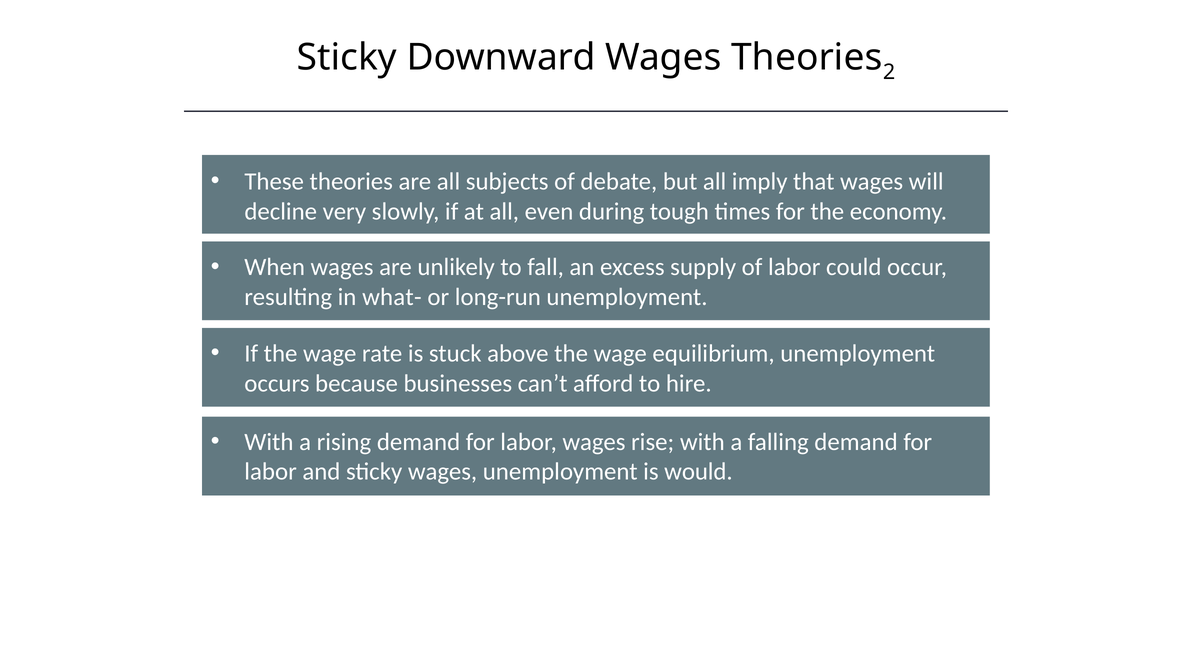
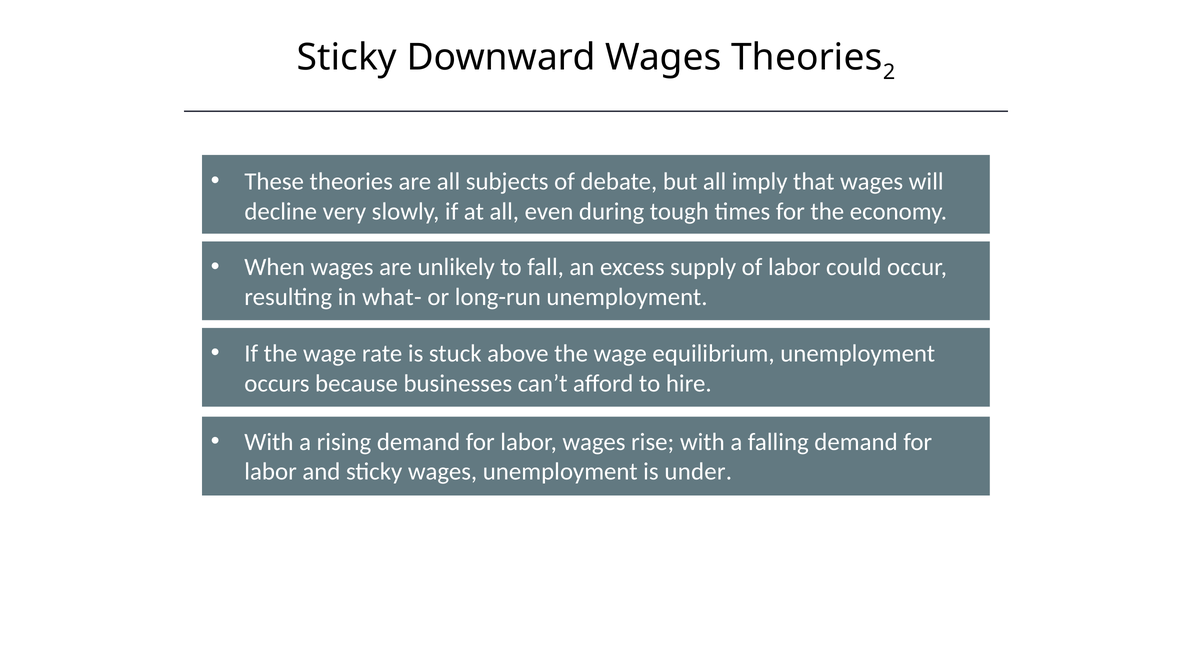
would: would -> under (698, 472)
